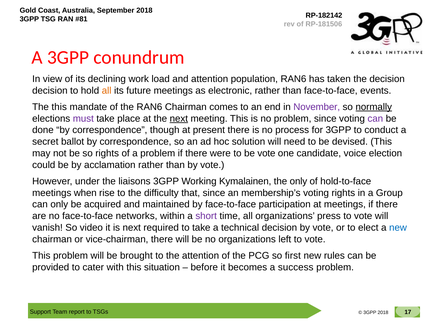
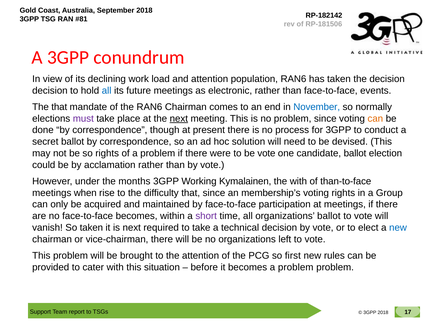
all colour: orange -> blue (107, 91)
The this: this -> that (59, 107)
November colour: purple -> blue (317, 107)
normally underline: present -> none (374, 107)
can colour: purple -> orange (375, 119)
candidate voice: voice -> ballot (355, 153)
liaisons: liaisons -> months (134, 181)
the only: only -> with (298, 181)
hold-to-face: hold-to-face -> than-to-face (346, 181)
face-to-face networks: networks -> becomes (137, 216)
organizations press: press -> ballot (329, 216)
So video: video -> taken (91, 228)
becomes a success: success -> problem (296, 267)
